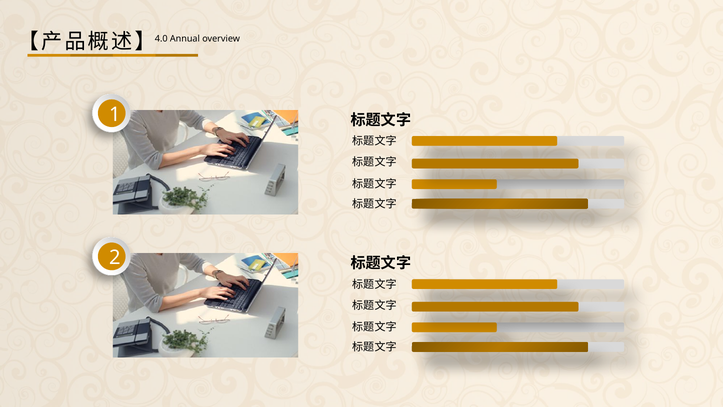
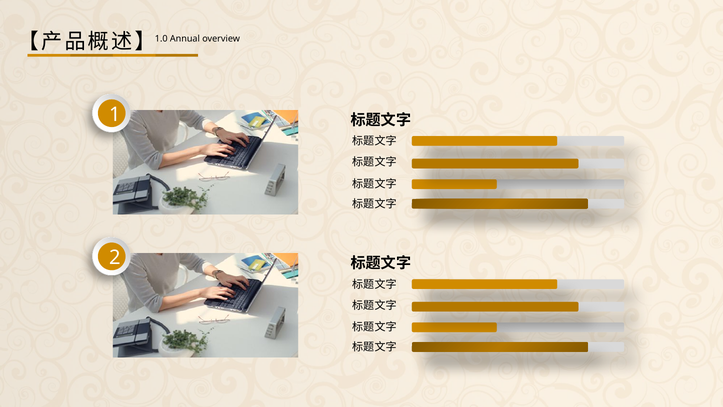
4.0: 4.0 -> 1.0 (161, 39)
